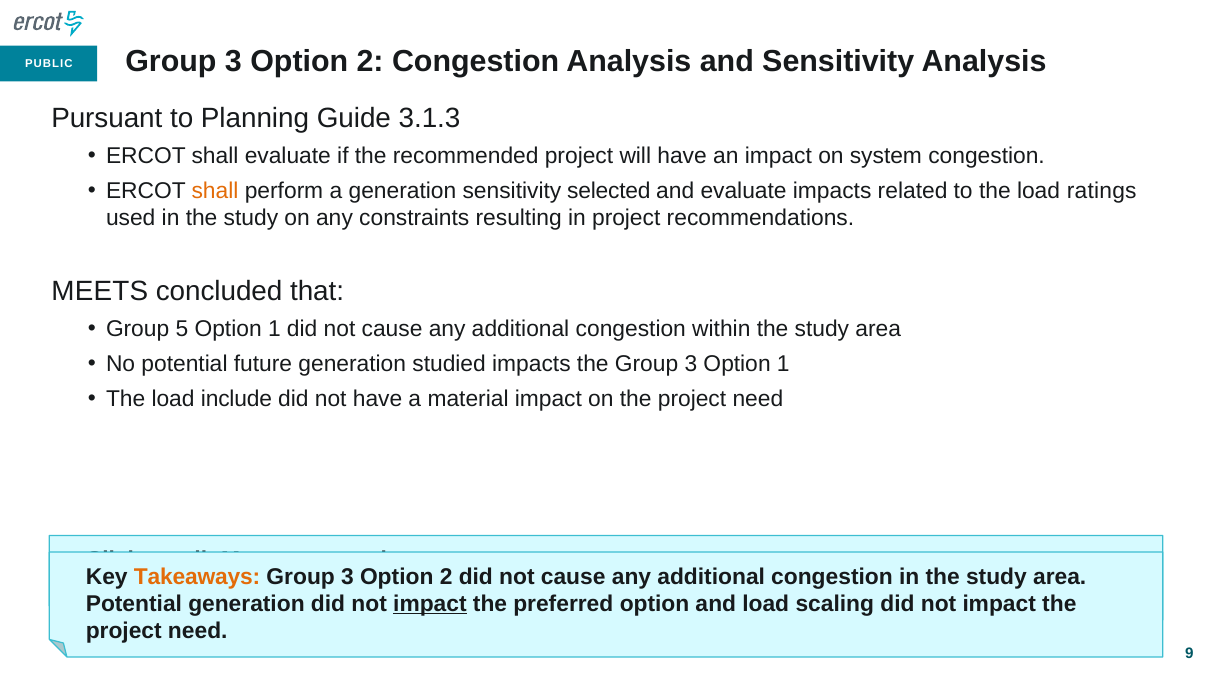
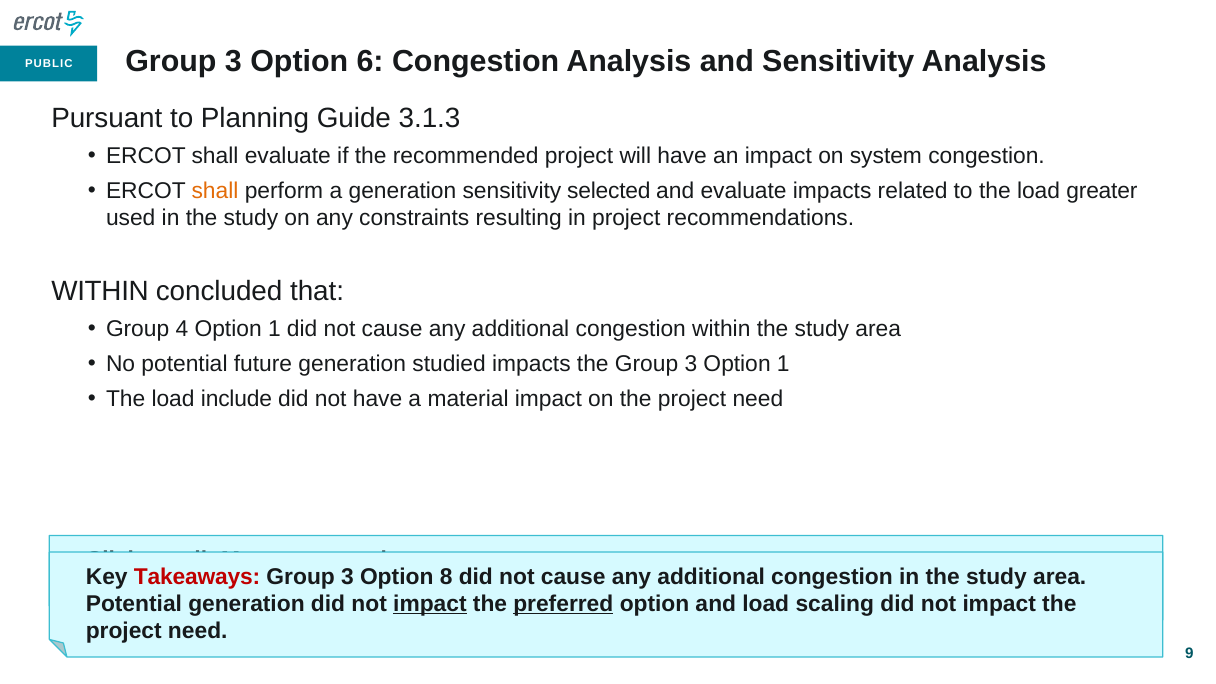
2: 2 -> 6 (370, 62)
ratings: ratings -> greater (1102, 191)
MEETS: MEETS -> WITHIN (100, 292)
5: 5 -> 4 (182, 329)
Takeaways colour: orange -> red (197, 576)
2: 2 -> 8 (446, 576)
preferred underline: none -> present (563, 604)
